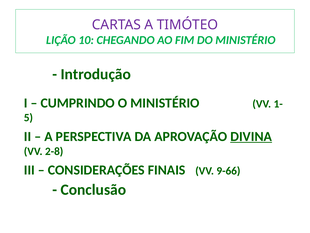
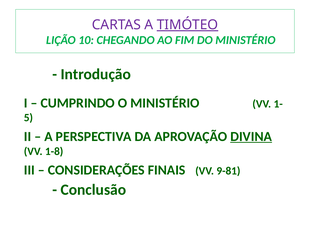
TIMÓTEO underline: none -> present (188, 25)
2-8: 2-8 -> 1-8 (54, 151)
9-66: 9-66 -> 9-81 (228, 171)
